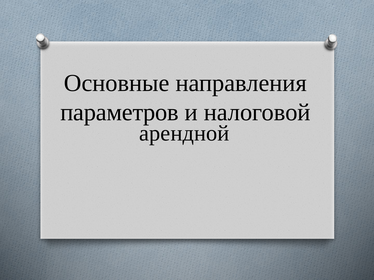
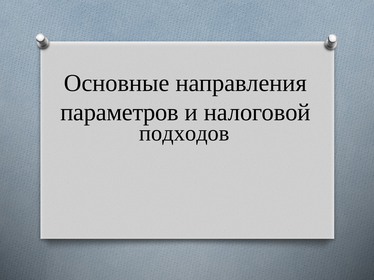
арендной: арендной -> подходов (184, 134)
